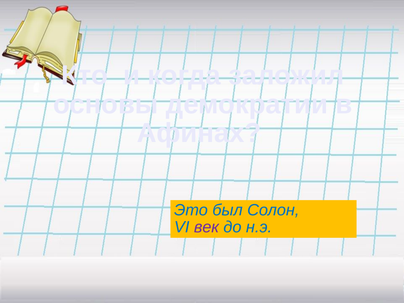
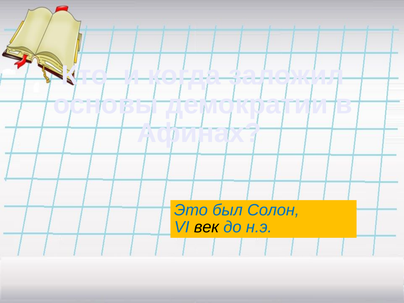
век colour: purple -> black (206, 227)
